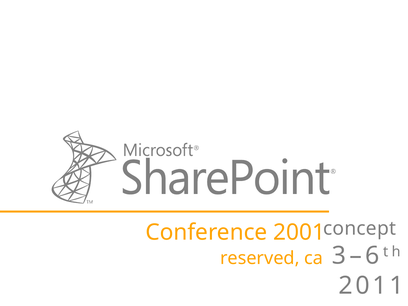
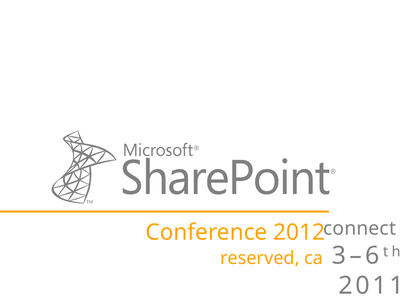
concept: concept -> connect (360, 229)
2001: 2001 -> 2012 (299, 232)
